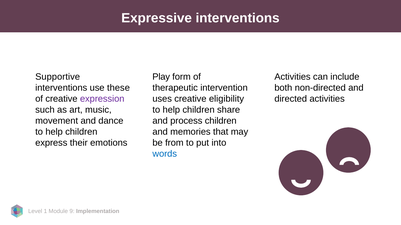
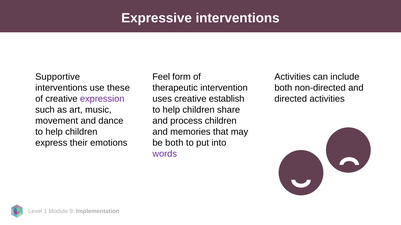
Play: Play -> Feel (161, 77)
eligibility: eligibility -> establish (227, 99)
be from: from -> both (174, 143)
words colour: blue -> purple (165, 154)
